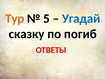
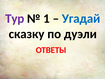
Тур colour: orange -> purple (15, 18)
5: 5 -> 1 (46, 18)
погиб: погиб -> дуэли (80, 34)
